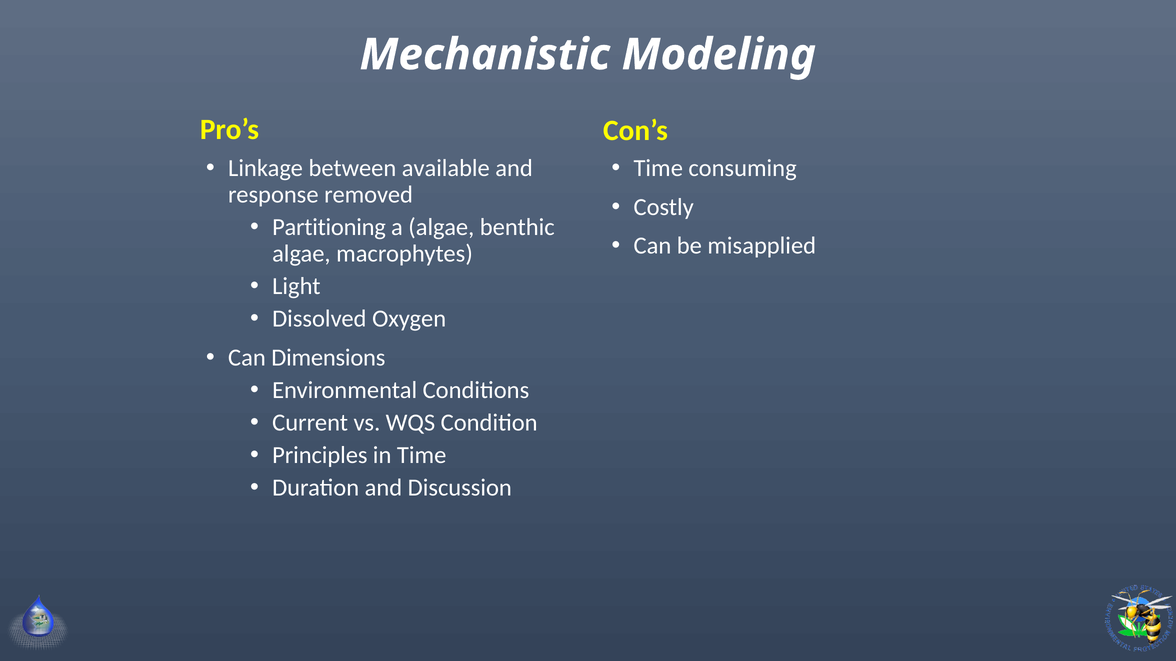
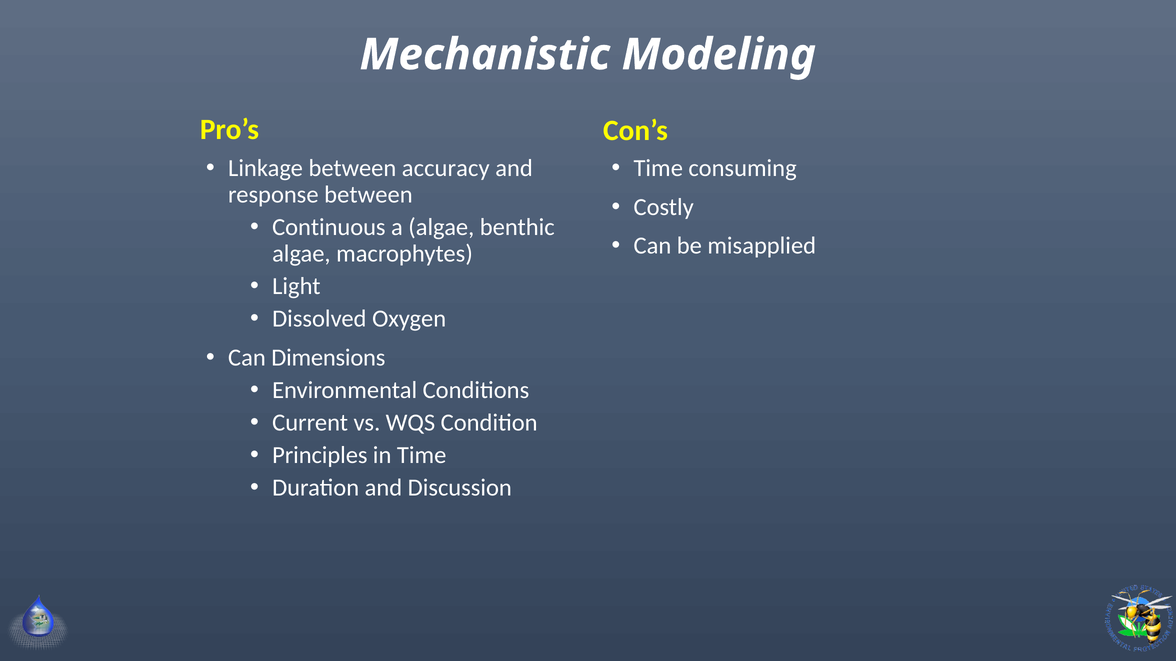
available: available -> accuracy (446, 168)
response removed: removed -> between (368, 195)
Partitioning: Partitioning -> Continuous (329, 228)
